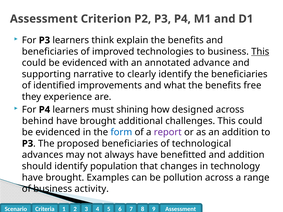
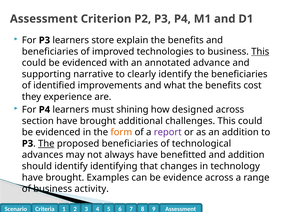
think: think -> store (103, 40)
free: free -> cost (253, 86)
behind: behind -> section (38, 121)
form colour: blue -> orange (121, 132)
The underline: none -> present (46, 144)
population: population -> identifying (114, 166)
pollution: pollution -> evidence (183, 178)
